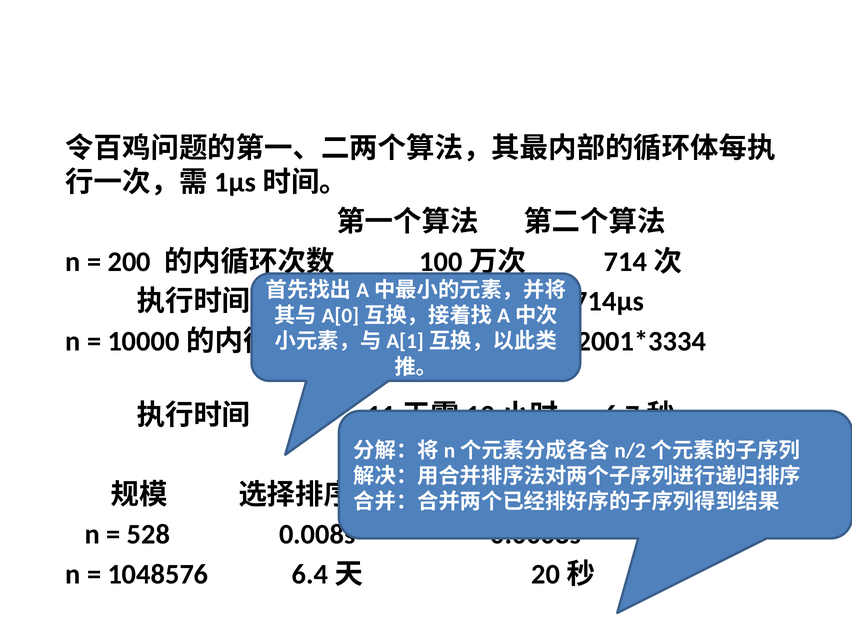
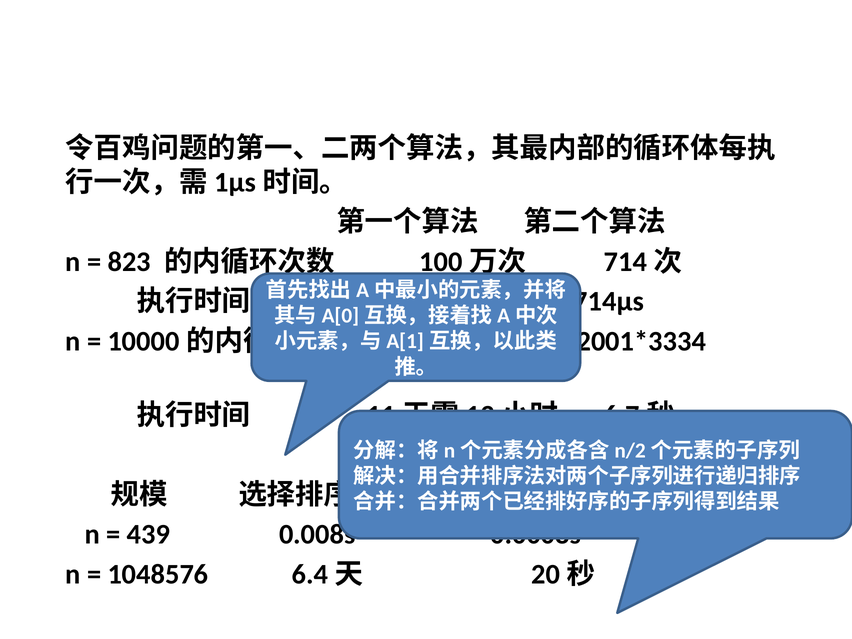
200: 200 -> 823 (129, 262)
528: 528 -> 439 (148, 534)
